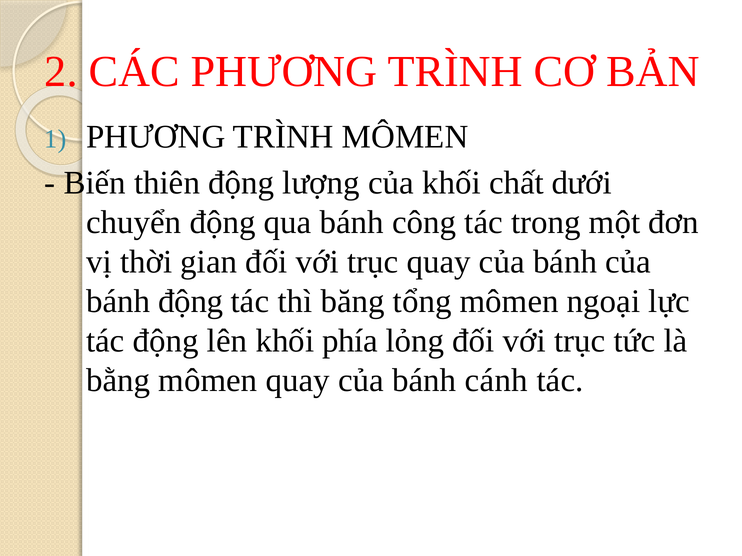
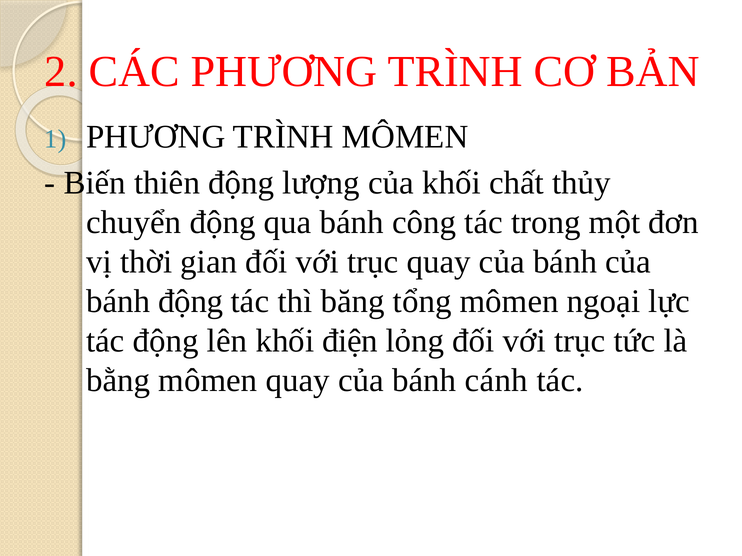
dưới: dưới -> thủy (582, 183)
phía: phía -> điện (350, 341)
